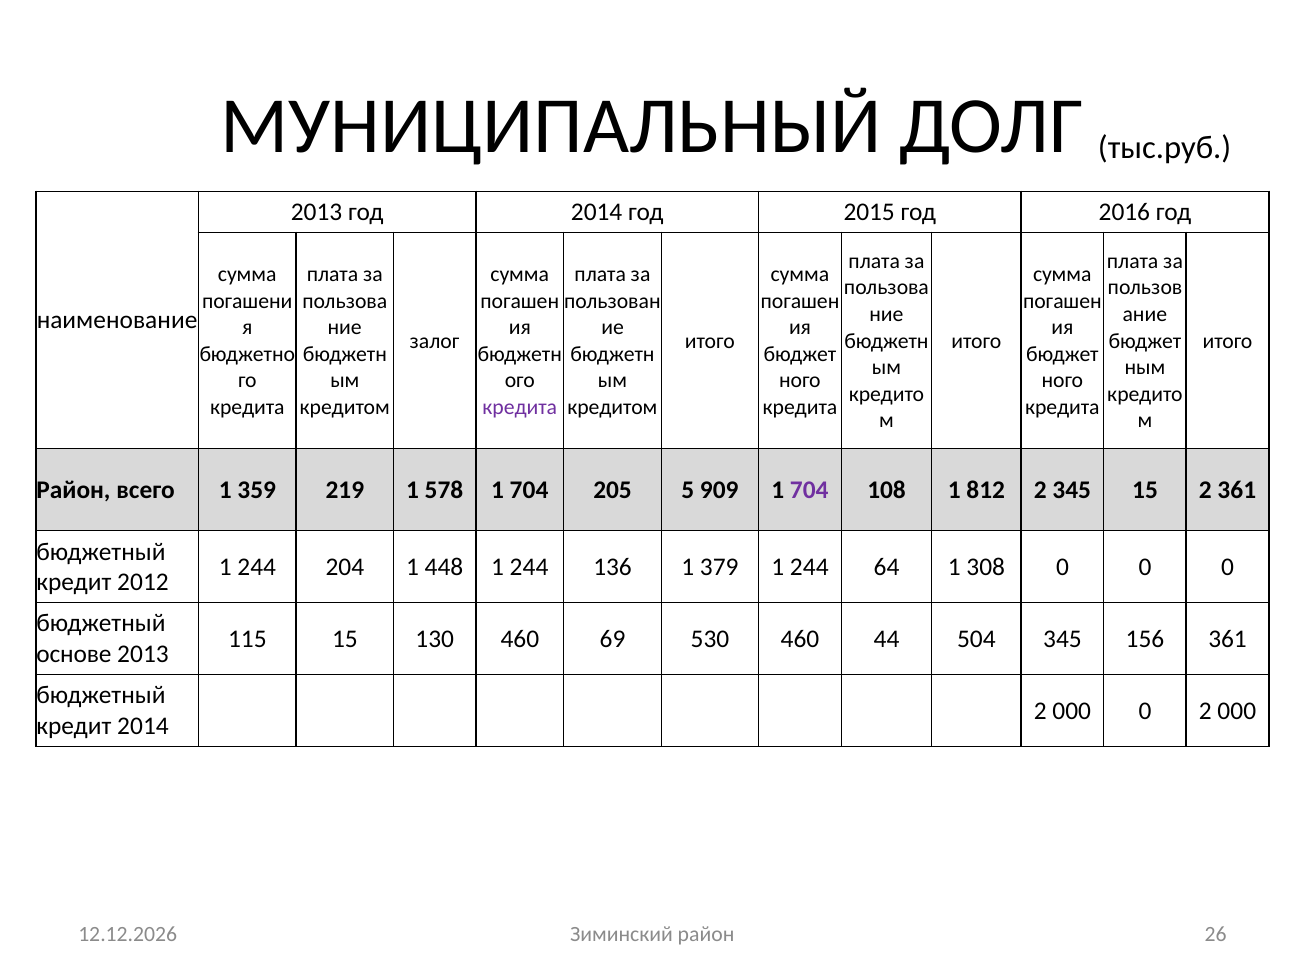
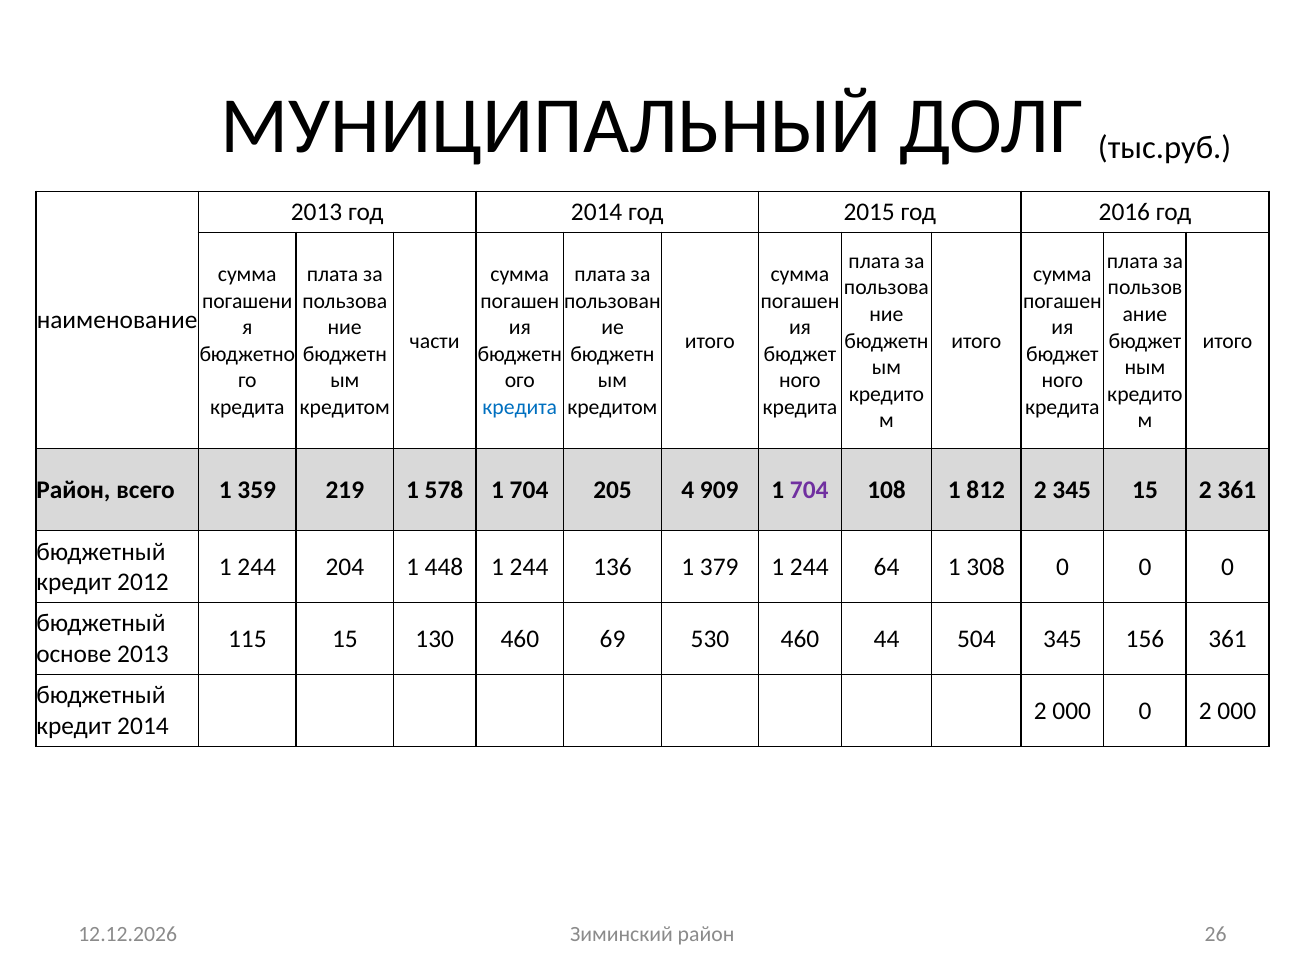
залог: залог -> части (435, 341)
кредита colour: purple -> blue (520, 407)
5: 5 -> 4 (688, 490)
